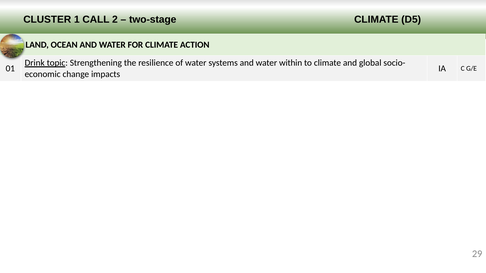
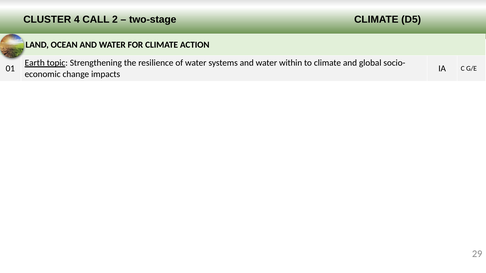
1: 1 -> 4 (77, 19)
Drink: Drink -> Earth (35, 63)
